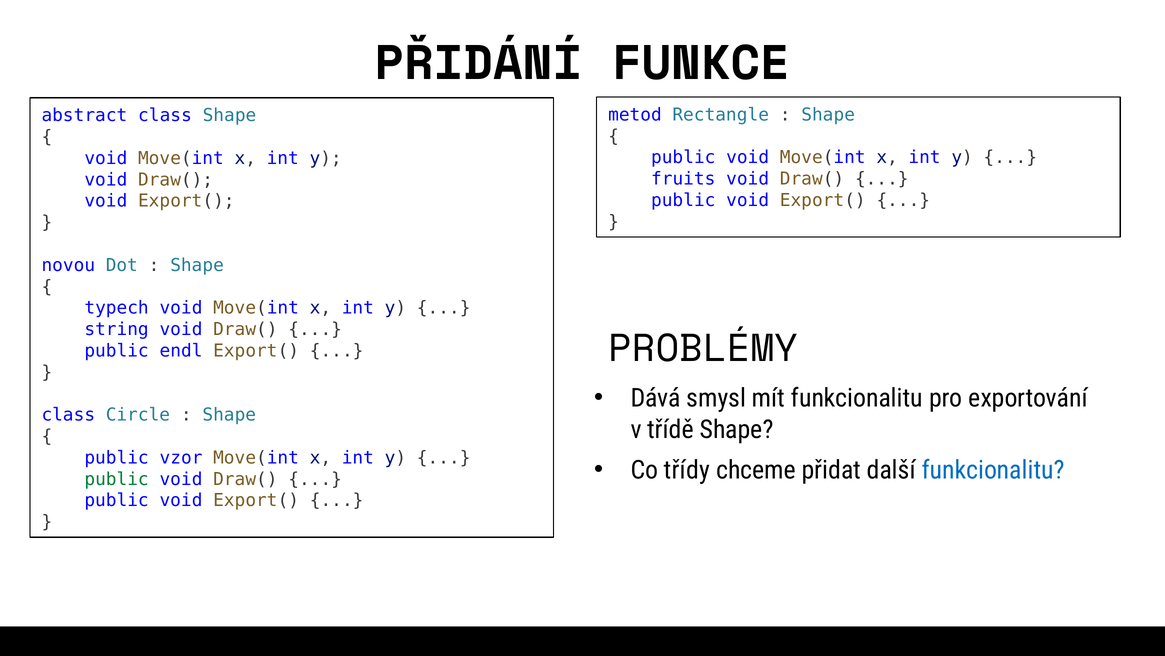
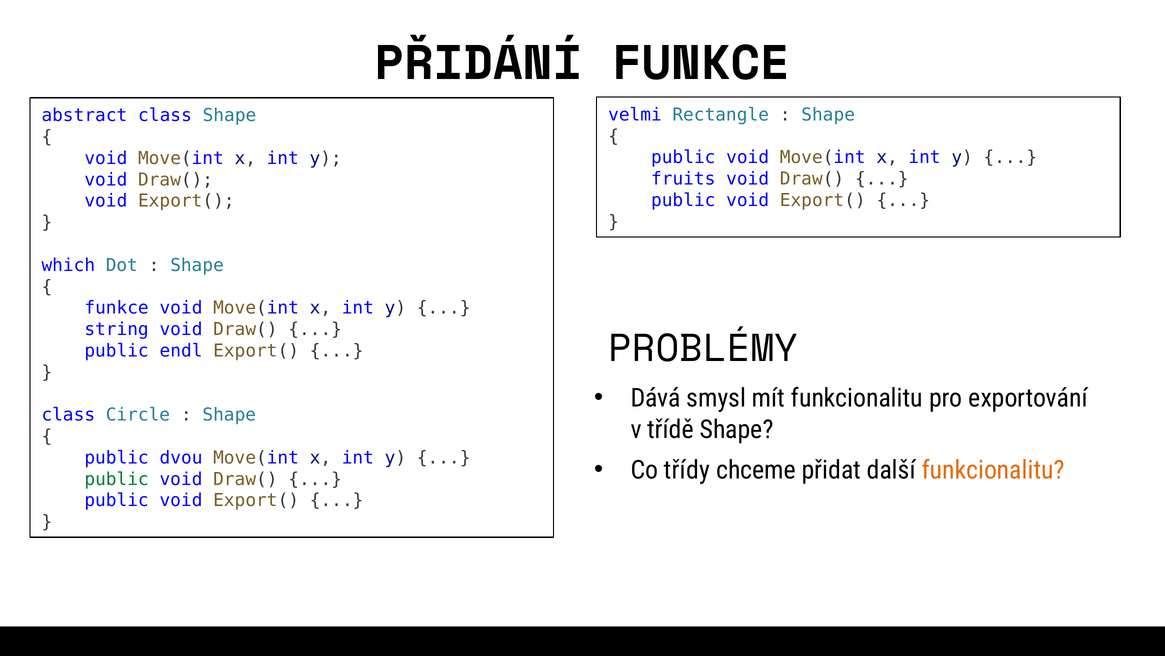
metod: metod -> velmi (635, 115)
novou: novou -> which (68, 265)
typech: typech -> funkce (117, 308)
vzor: vzor -> dvou (181, 457)
funkcionalitu colour: blue -> orange (993, 470)
